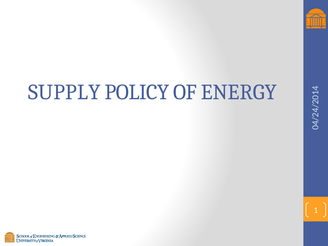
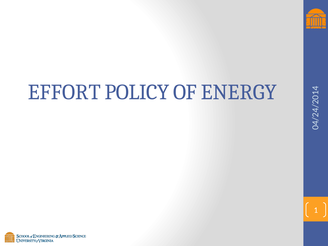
SUPPLY: SUPPLY -> EFFORT (64, 92)
